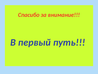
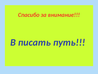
первый: первый -> писать (34, 42)
